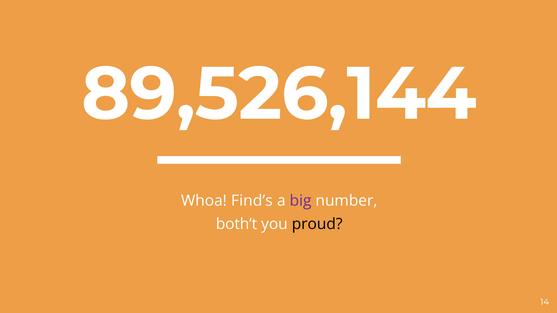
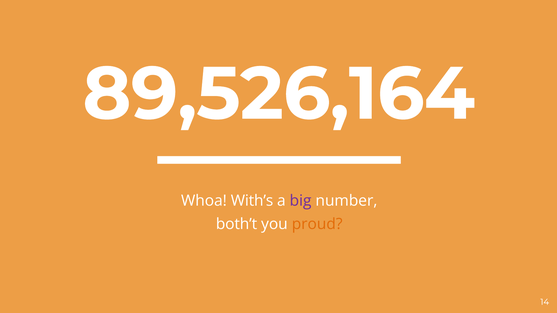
89,526,144: 89,526,144 -> 89,526,164 (279, 94)
Find’s: Find’s -> With’s (252, 201)
proud colour: black -> orange (317, 224)
